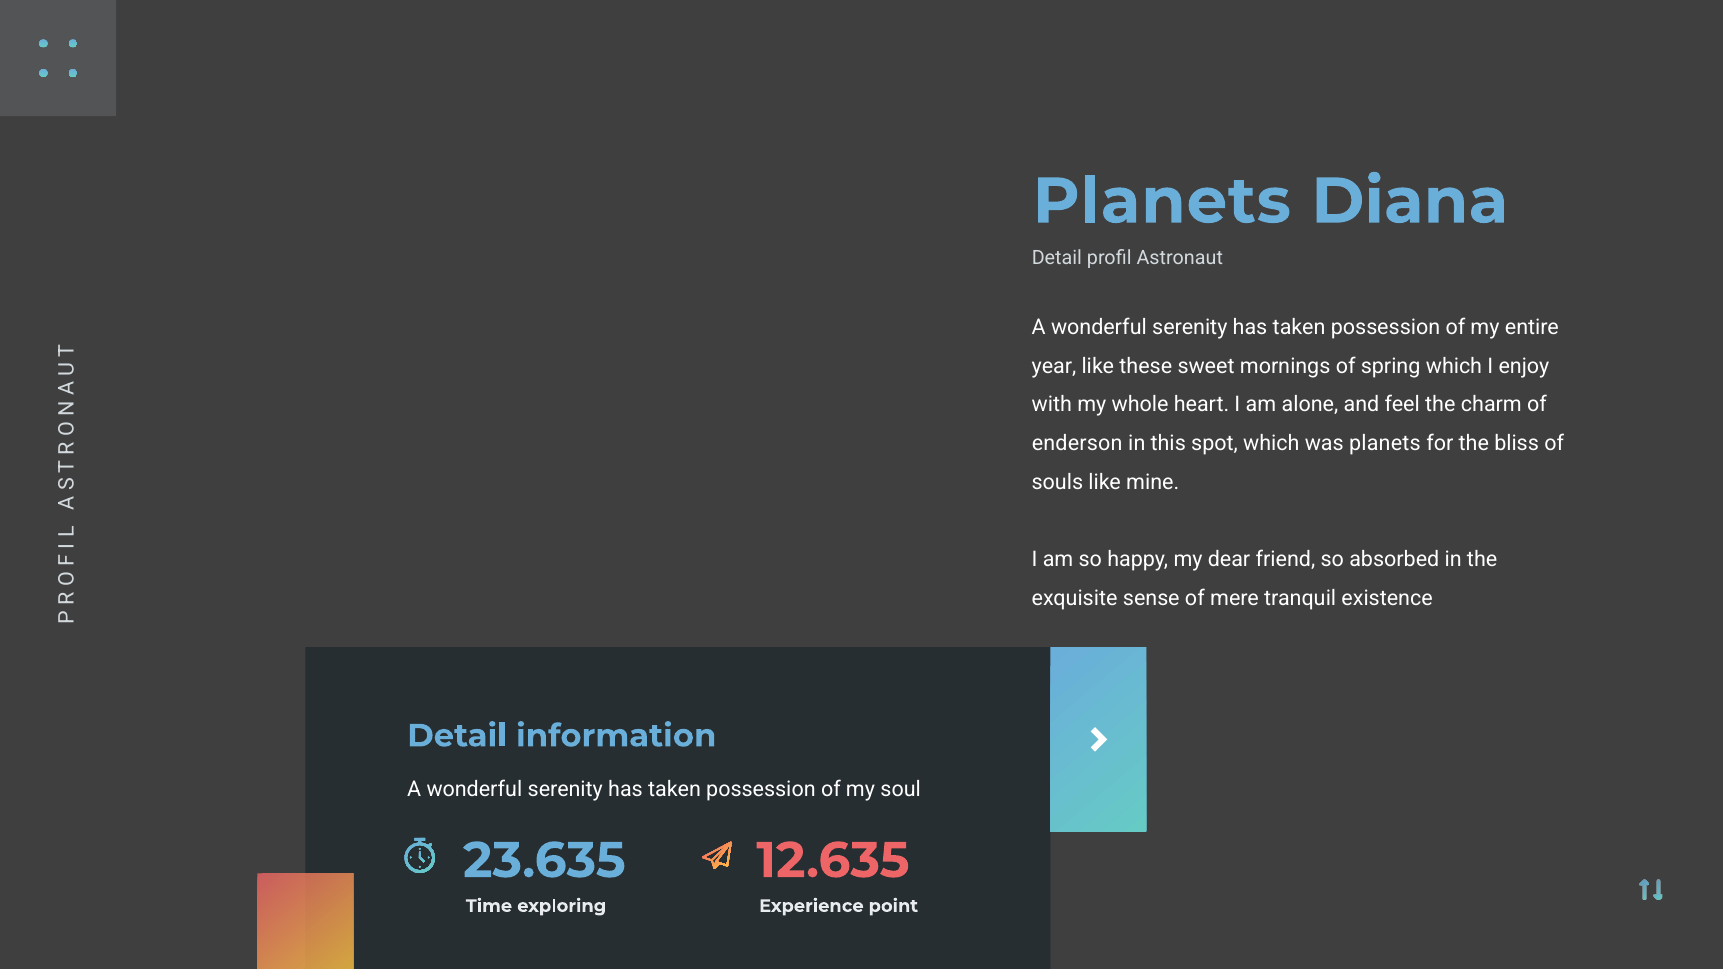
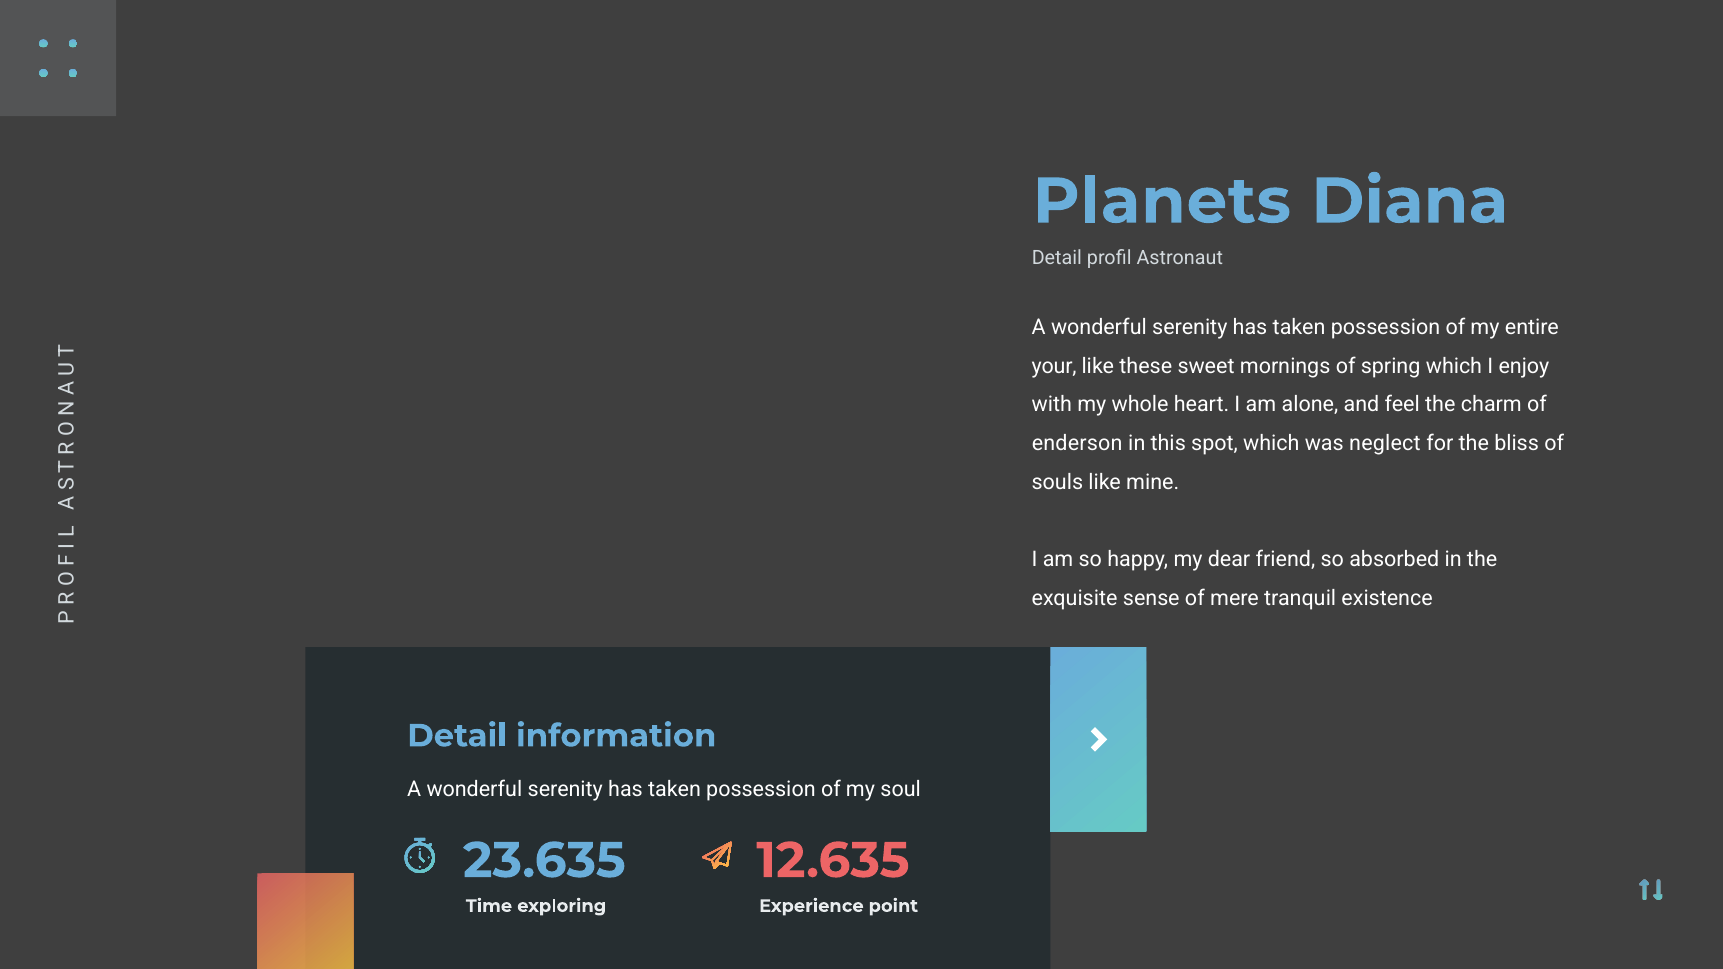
year: year -> your (1054, 366)
was planets: planets -> neglect (1385, 444)
